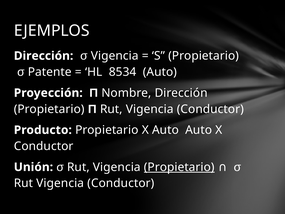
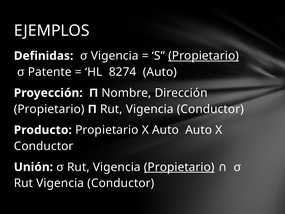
Dirección: Dirección -> Definidas (44, 56)
Propietario underline: none -> present (204, 56)
8534: 8534 -> 8274 (123, 72)
